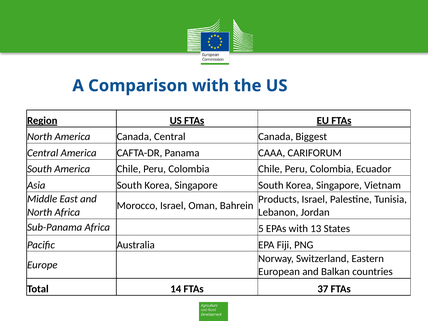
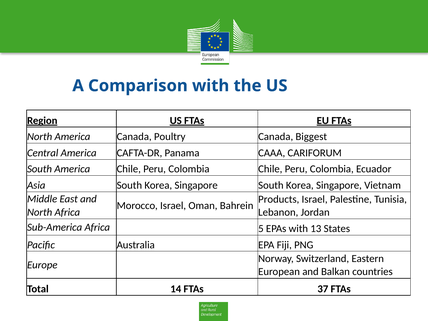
Canada Central: Central -> Poultry (170, 137)
Sub-Panama: Sub-Panama -> Sub-America (55, 227)
